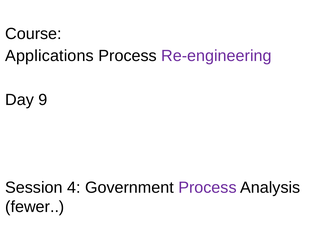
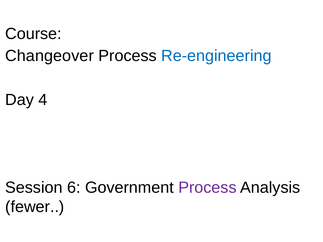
Applications: Applications -> Changeover (50, 56)
Re-engineering colour: purple -> blue (216, 56)
9: 9 -> 4 (43, 100)
4: 4 -> 6 (74, 188)
